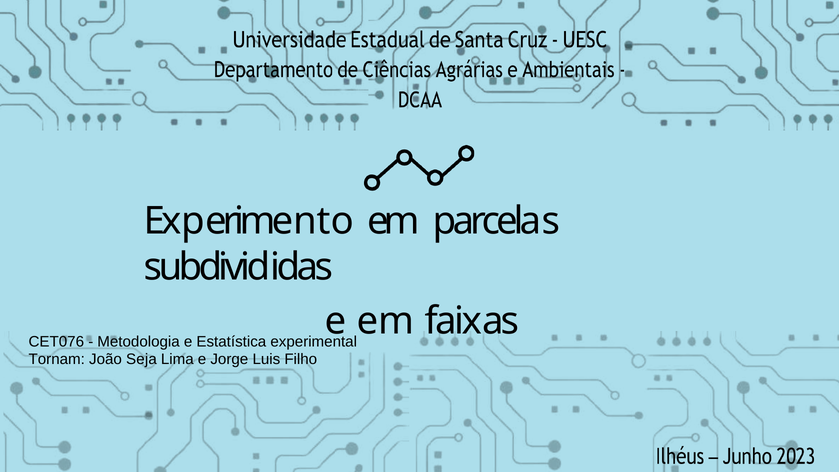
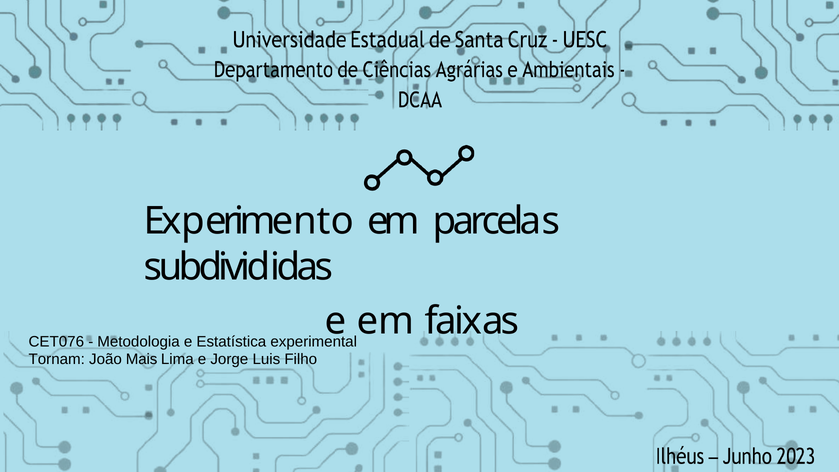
Seja: Seja -> Mais (142, 359)
